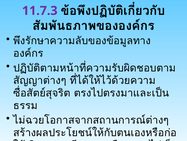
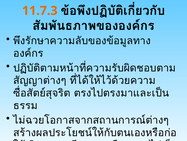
11.7.3 colour: purple -> orange (40, 11)
